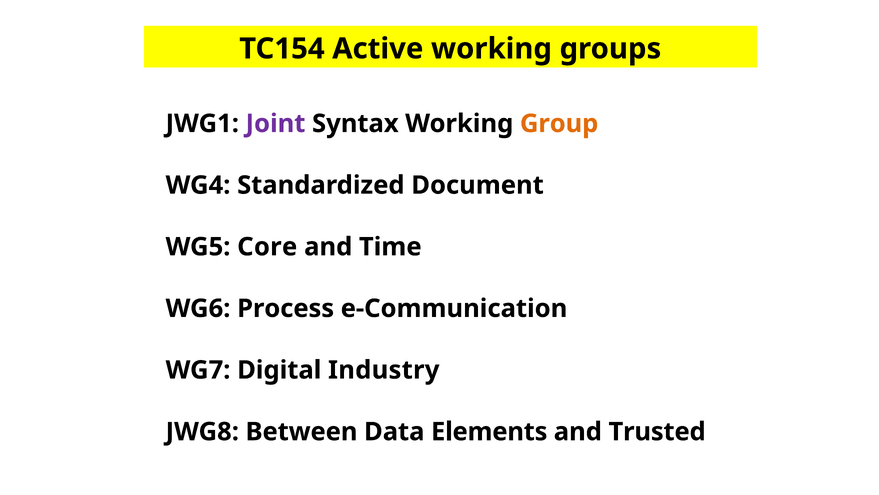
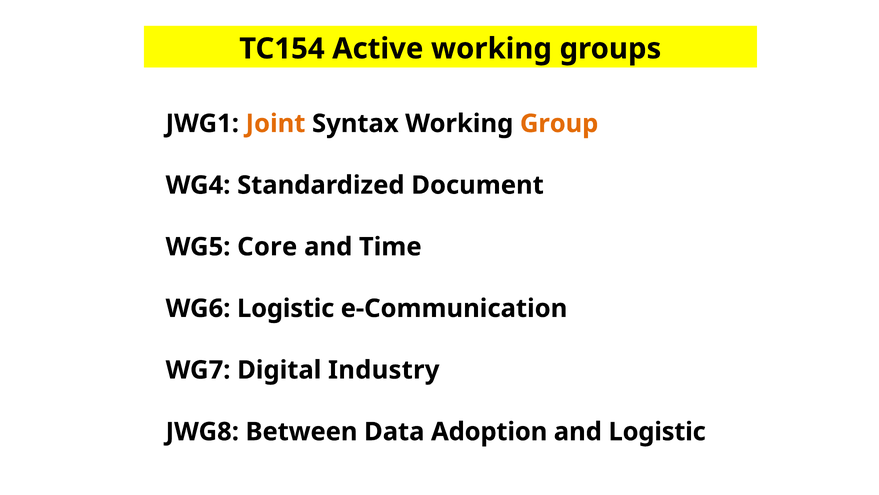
Joint colour: purple -> orange (275, 123)
WG6 Process: Process -> Logistic (286, 308)
Elements: Elements -> Adoption (489, 431)
and Trusted: Trusted -> Logistic (657, 431)
